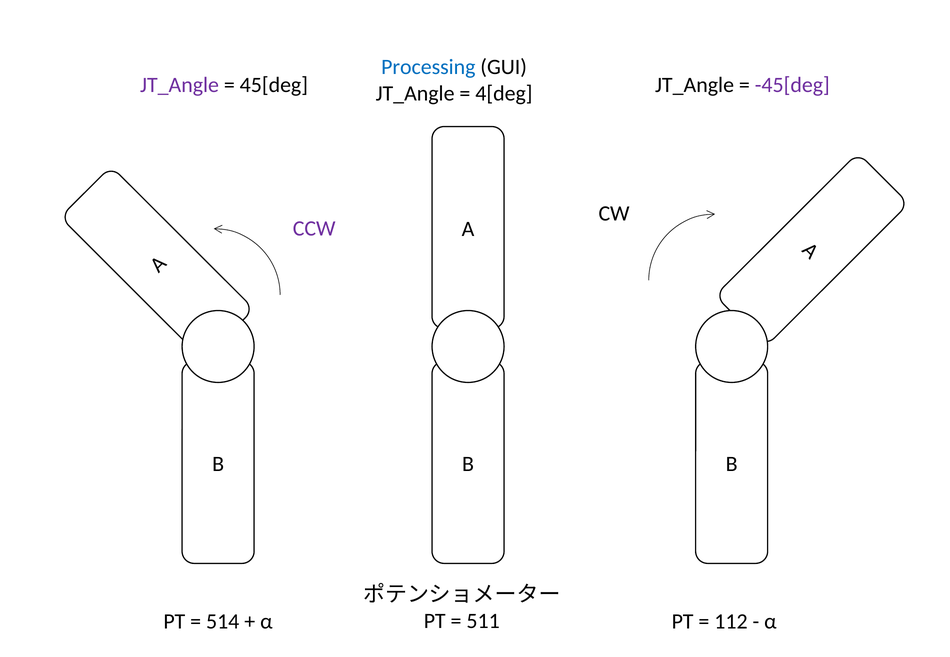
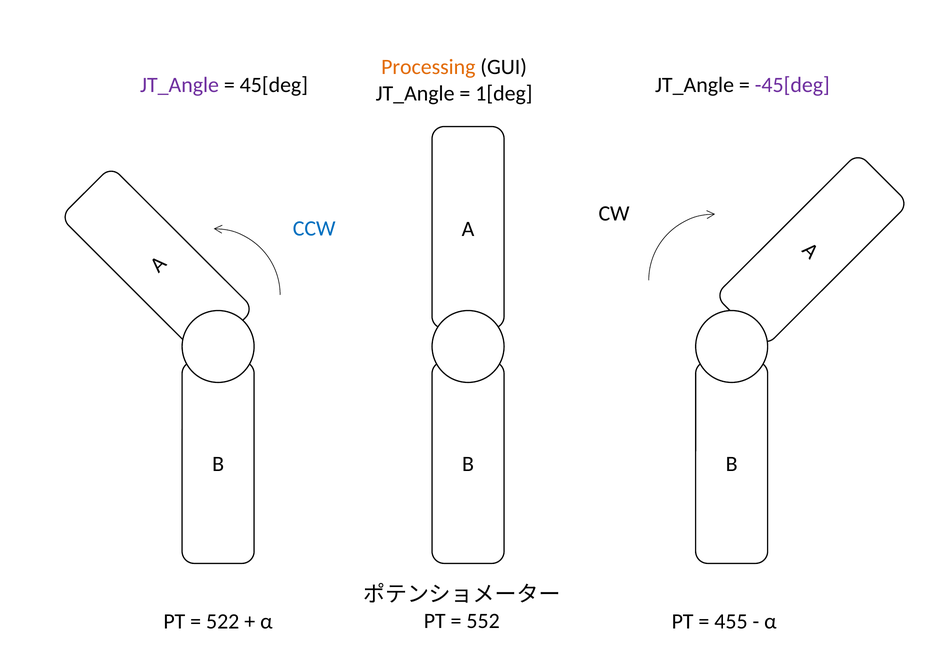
Processing colour: blue -> orange (428, 67)
4[deg: 4[deg -> 1[deg (504, 93)
CCW colour: purple -> blue (314, 229)
511: 511 -> 552 (483, 622)
514: 514 -> 522 (223, 622)
112: 112 -> 455 (731, 622)
